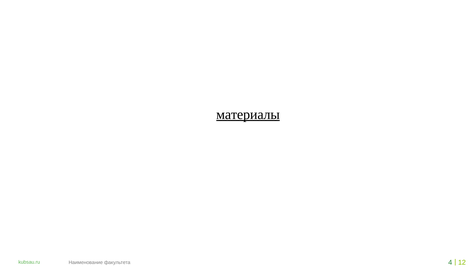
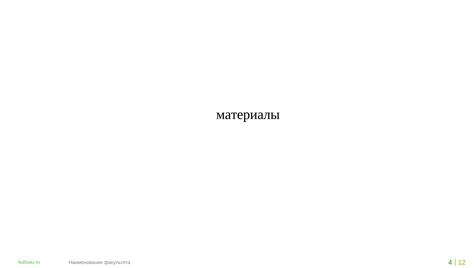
материалы underline: present -> none (248, 114)
